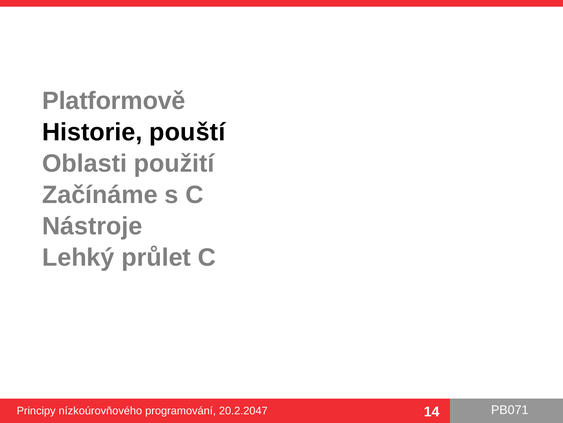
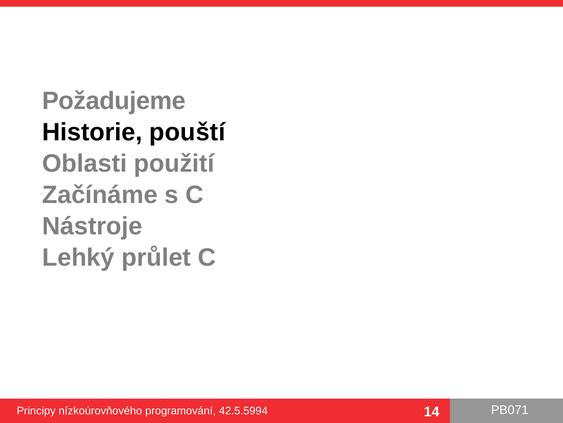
Platformově: Platformově -> Požadujeme (114, 101)
20.2.2047: 20.2.2047 -> 42.5.5994 (243, 410)
